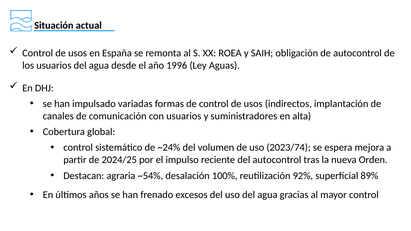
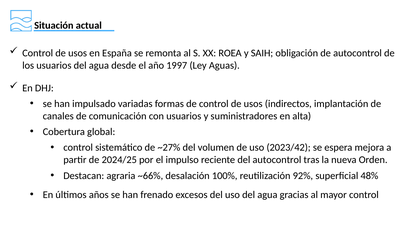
1996: 1996 -> 1997 (177, 65)
~24%: ~24% -> ~27% (169, 148)
2023/74: 2023/74 -> 2023/42 (289, 148)
~54%: ~54% -> ~66% (150, 176)
89%: 89% -> 48% (369, 176)
